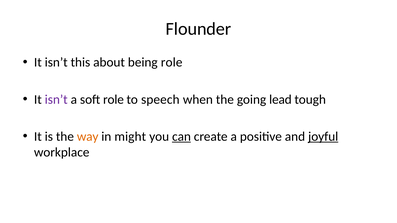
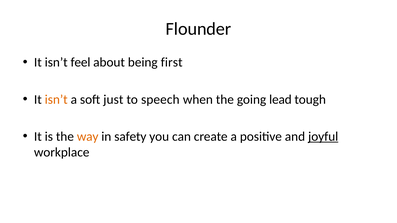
this: this -> feel (80, 62)
being role: role -> first (172, 62)
isn’t colour: purple -> orange (56, 100)
soft role: role -> just (113, 100)
might: might -> safety (130, 137)
can underline: present -> none (181, 137)
